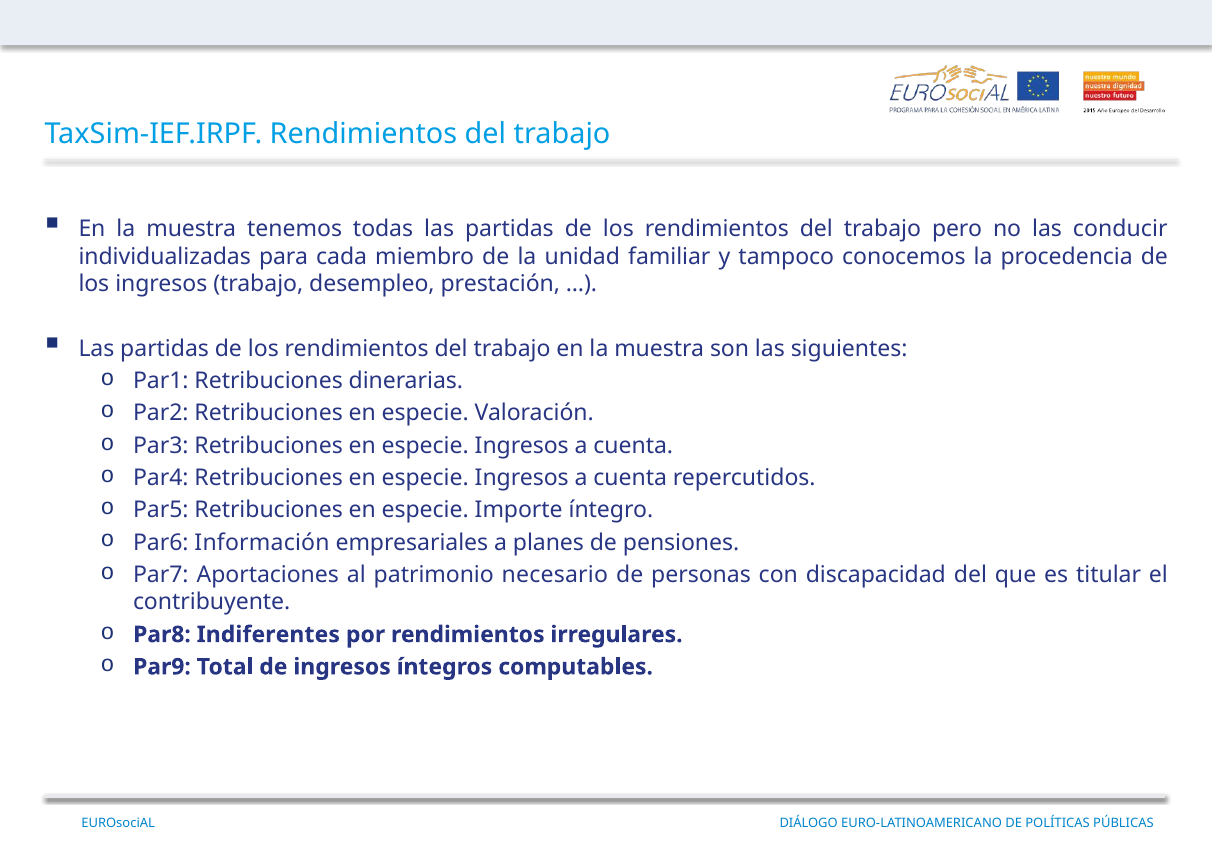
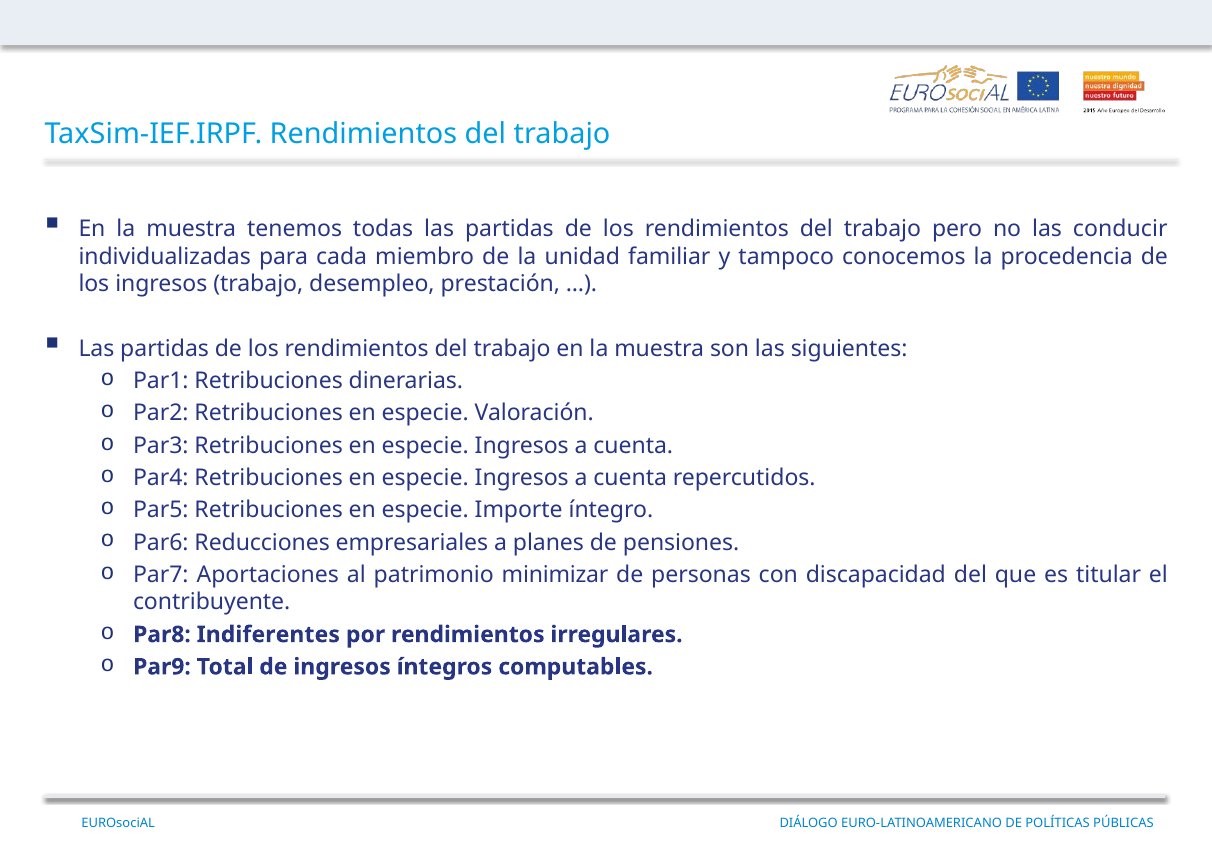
Información: Información -> Reducciones (262, 542)
necesario: necesario -> minimizar (555, 574)
